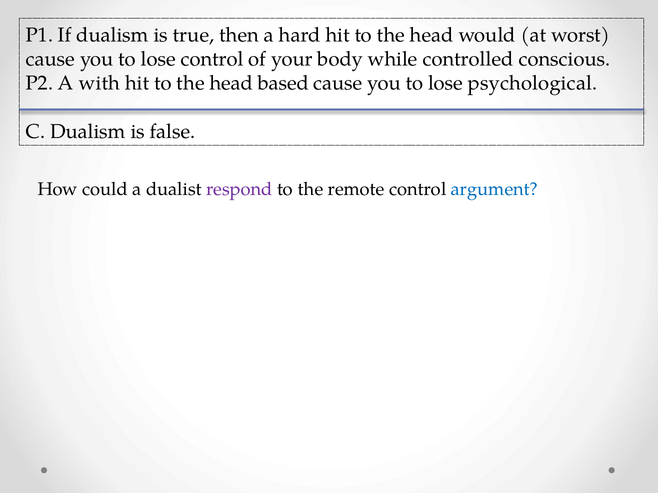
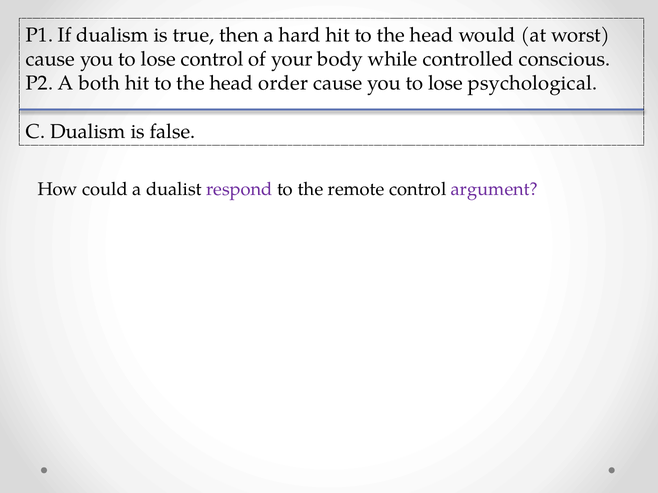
with: with -> both (99, 83)
based: based -> order (283, 83)
argument colour: blue -> purple (494, 189)
